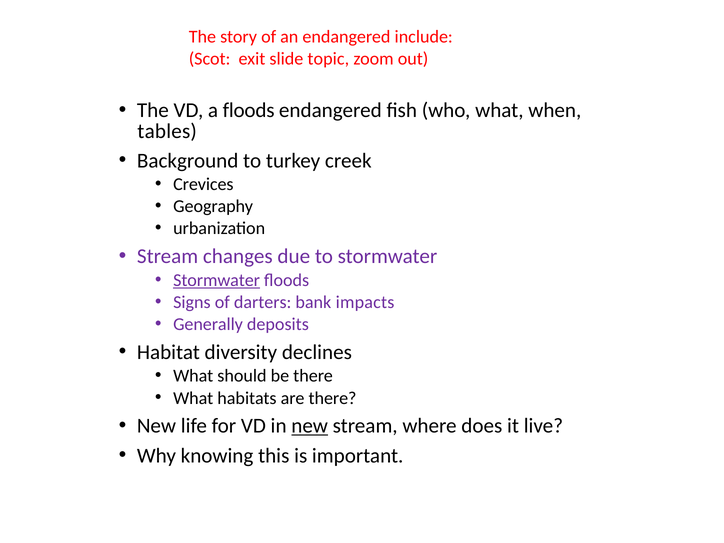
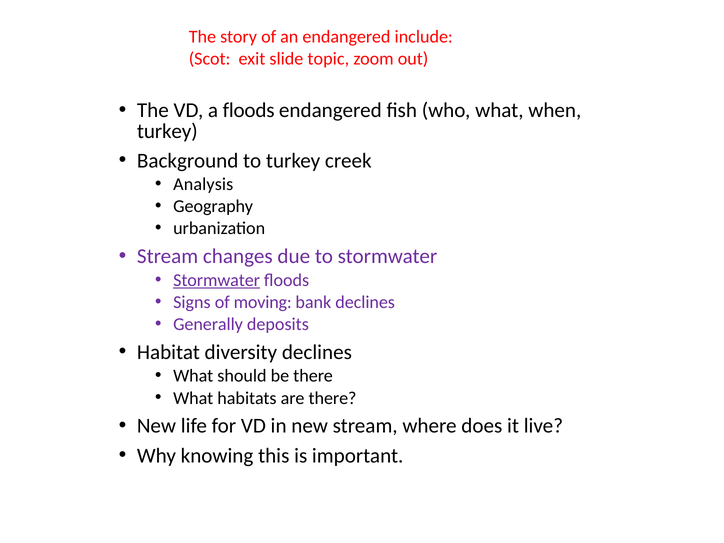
tables: tables -> turkey (167, 131)
Crevices: Crevices -> Analysis (203, 184)
darters: darters -> moving (263, 302)
bank impacts: impacts -> declines (365, 302)
new underline: present -> none (310, 426)
